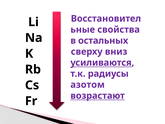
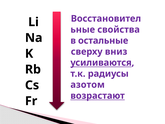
остальных: остальных -> остальные (103, 41)
